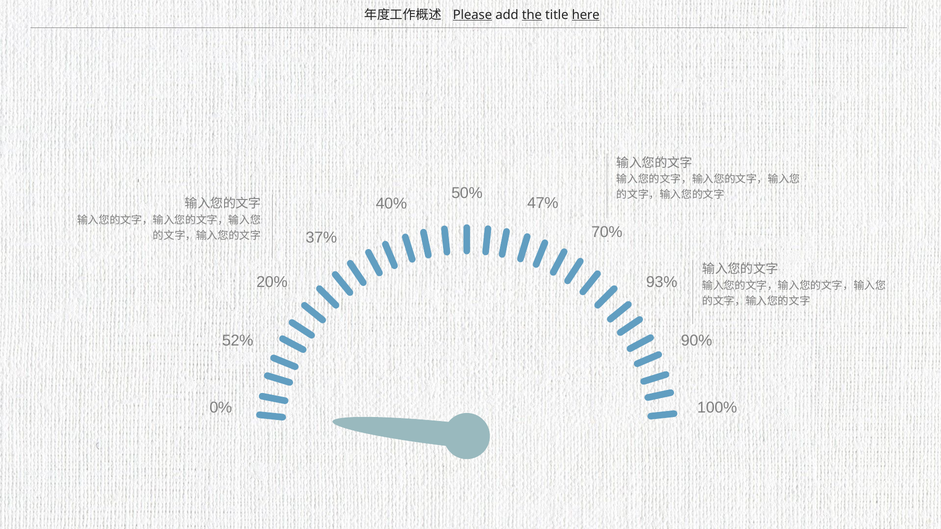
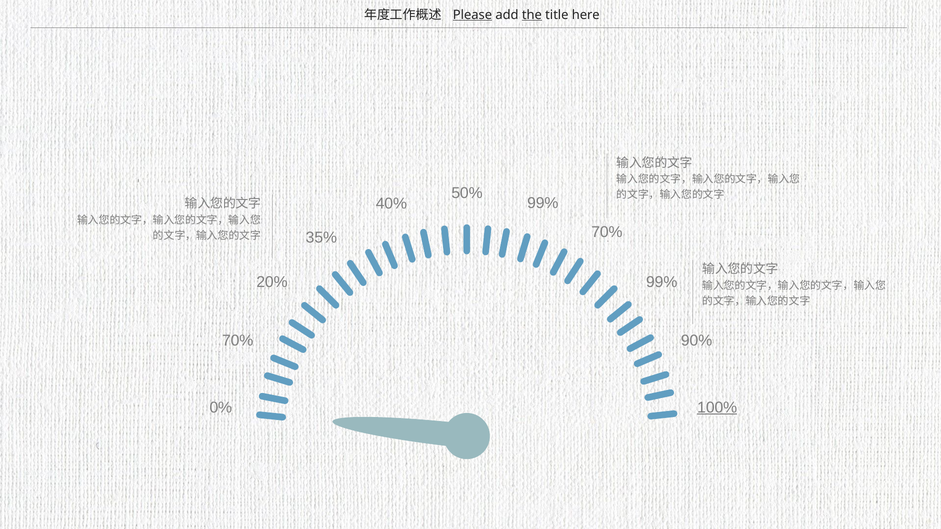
here underline: present -> none (586, 15)
40% 47%: 47% -> 99% (543, 203)
37%: 37% -> 35% (321, 238)
93%: 93% -> 99% (662, 282)
52%: 52% -> 70% (238, 341)
100% underline: none -> present (717, 408)
